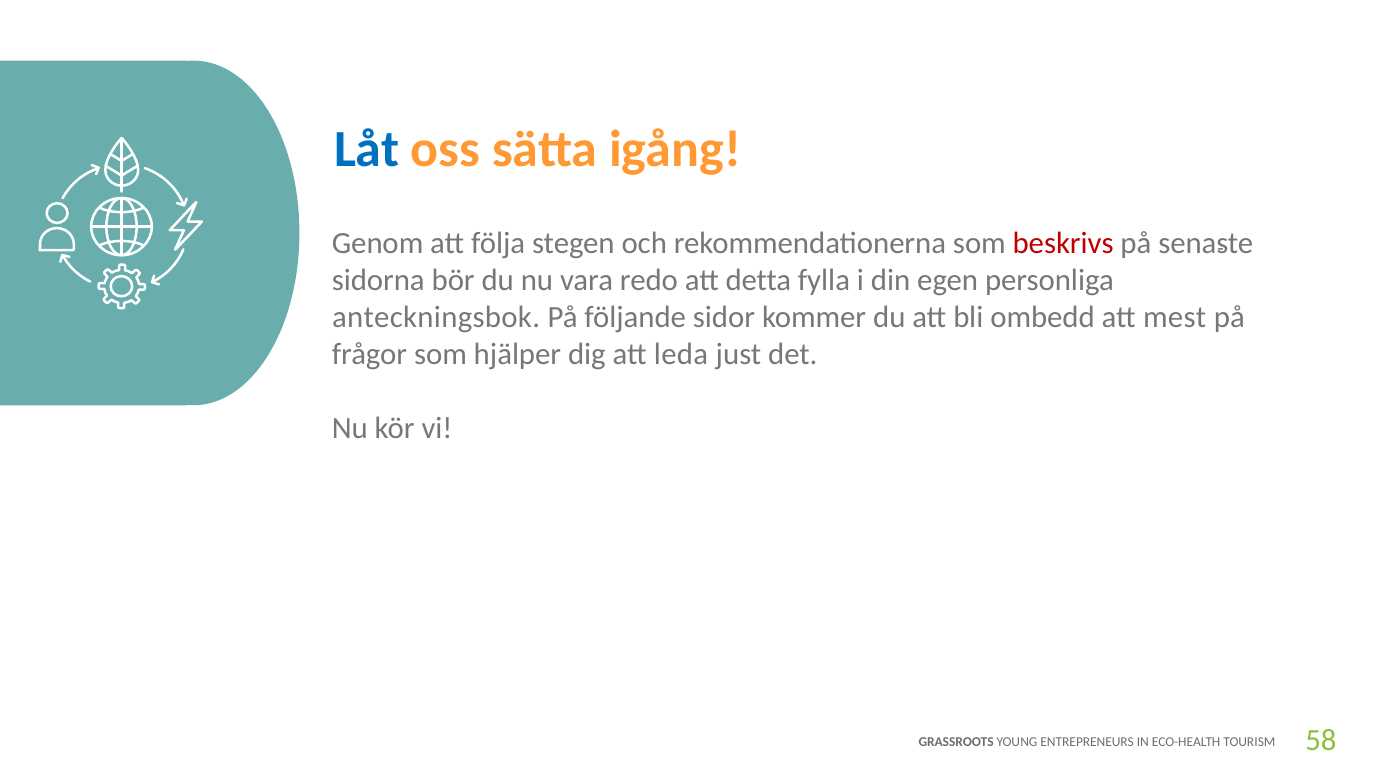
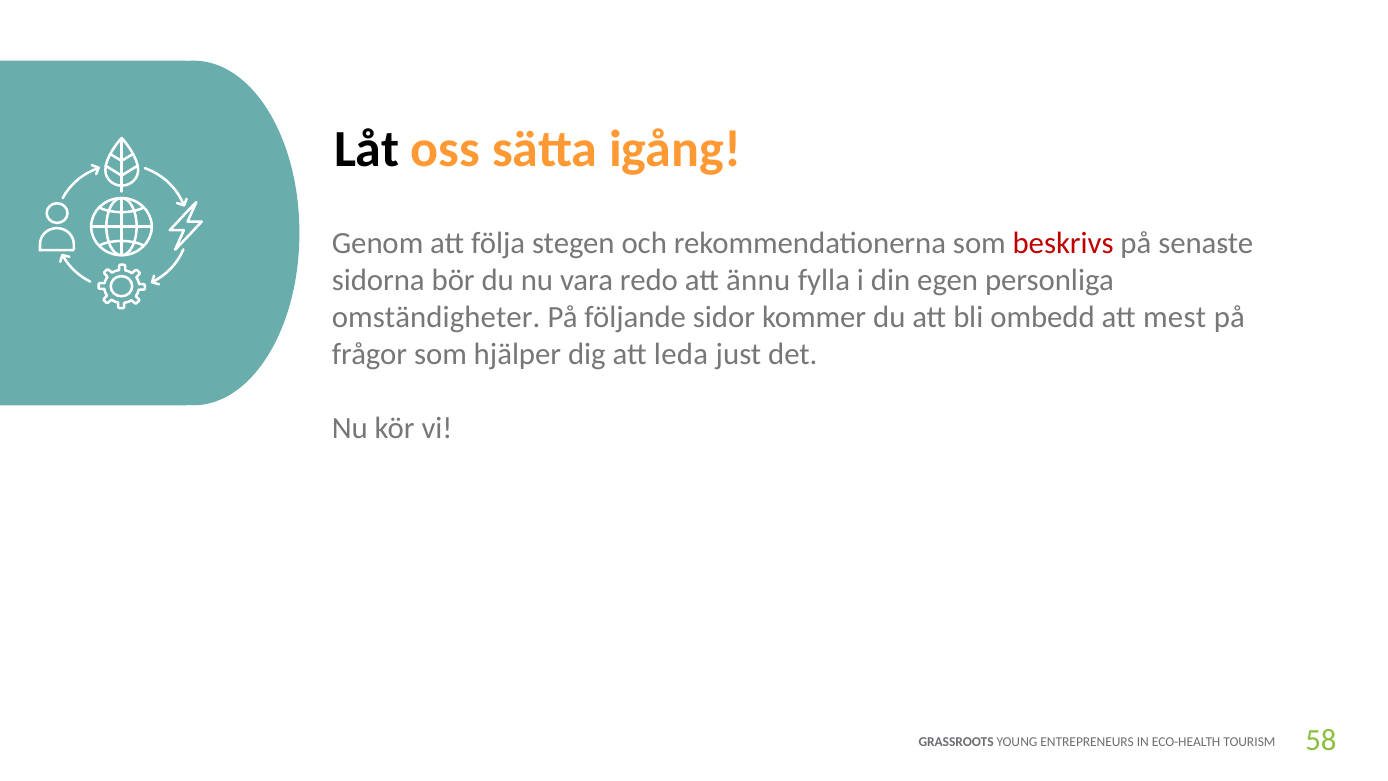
Låt colour: blue -> black (367, 150)
detta: detta -> ännu (758, 280)
anteckningsbok: anteckningsbok -> omständigheter (436, 317)
